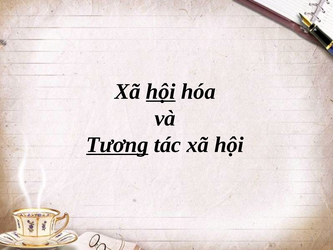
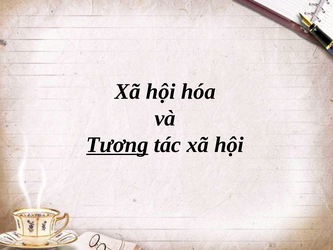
hội underline: present -> none (161, 91)
